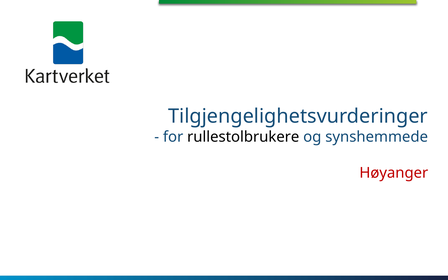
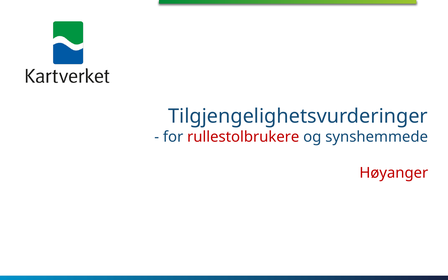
rullestolbrukere colour: black -> red (243, 137)
